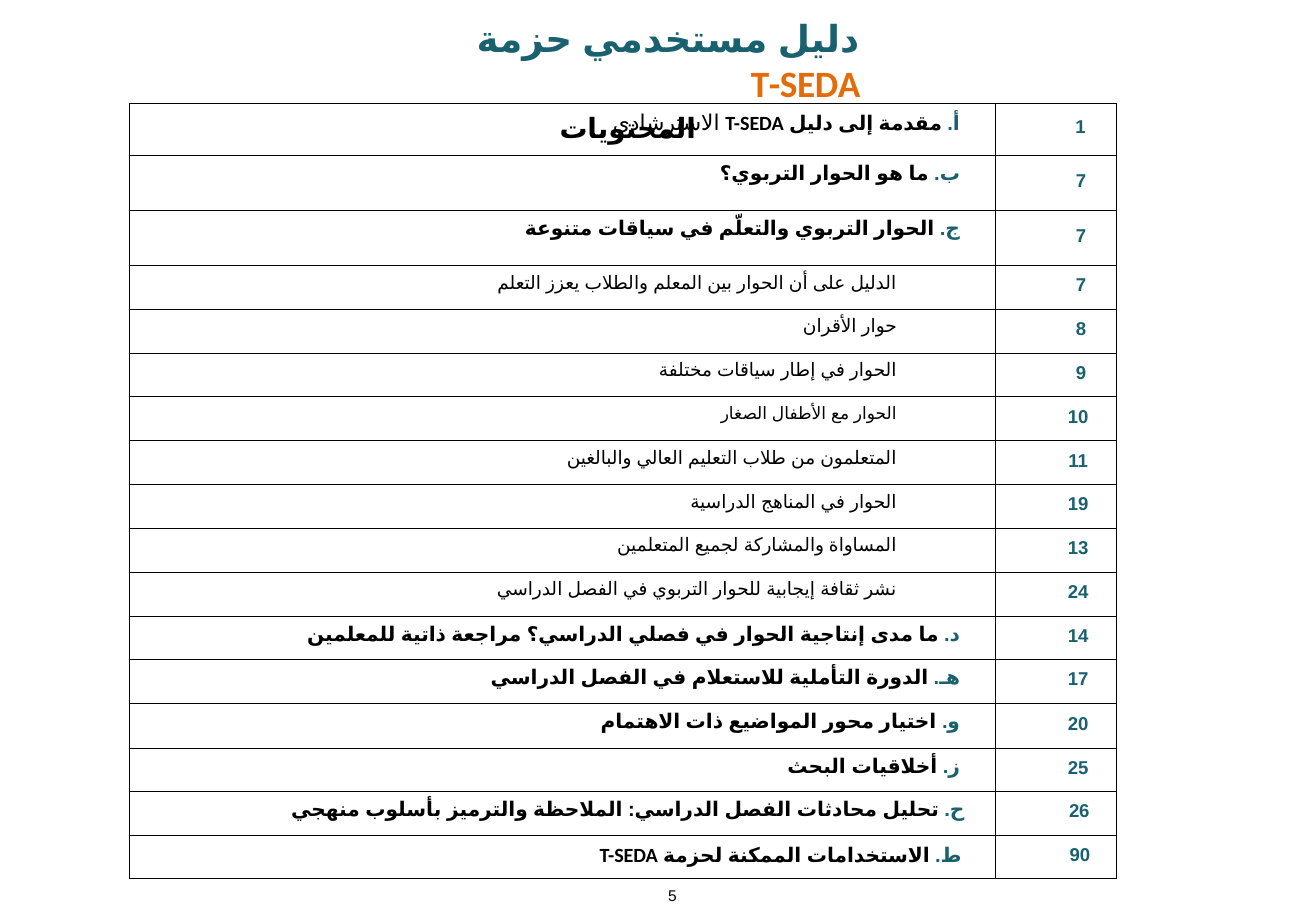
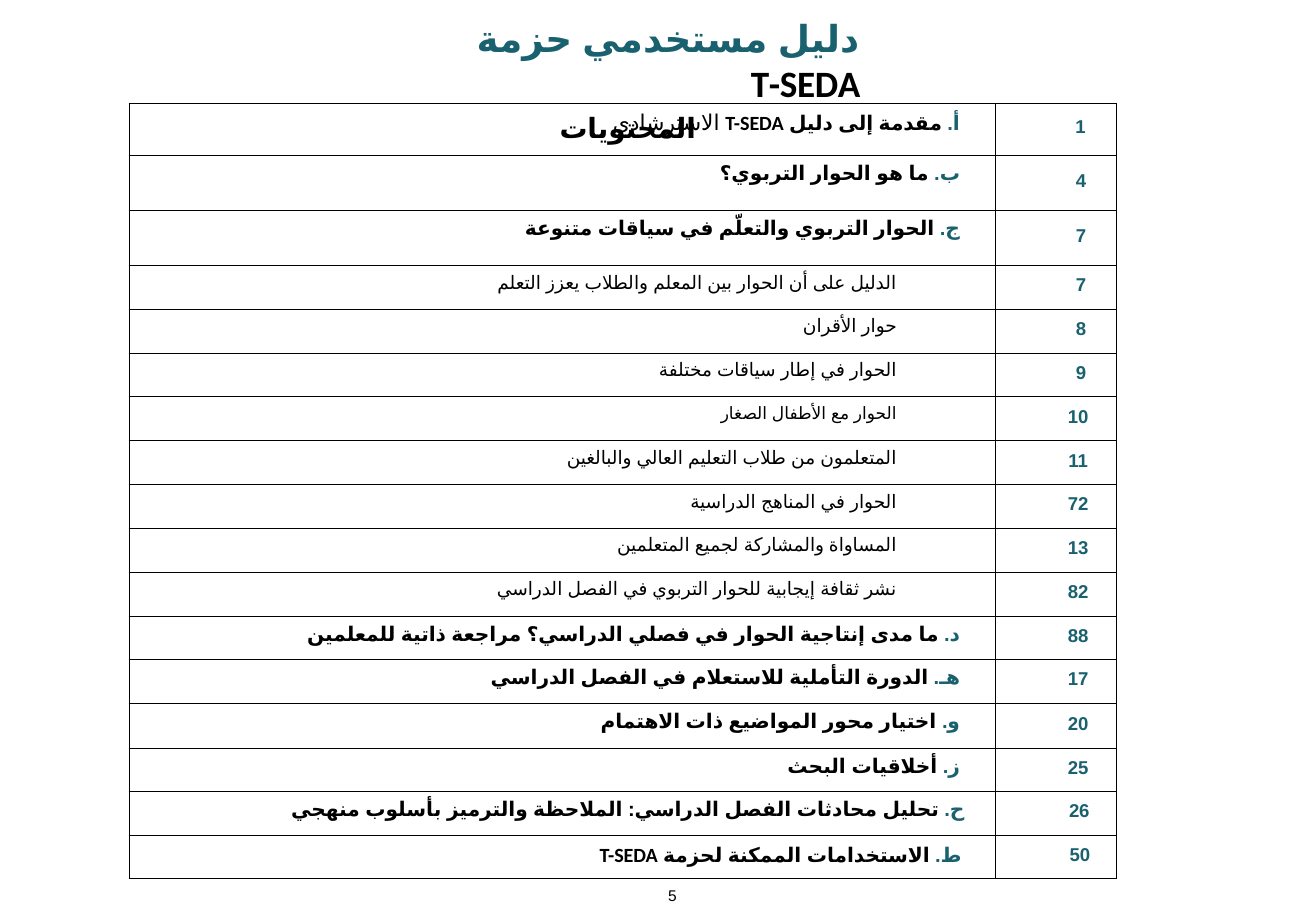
T-SEDA colour: orange -> black (806, 85)
7: 7 -> 4 (1081, 181)
19: 19 -> 72 (1078, 505)
24: 24 -> 82 (1078, 593)
14: 14 -> 88 (1078, 637)
90: 90 -> 50 (1080, 855)
